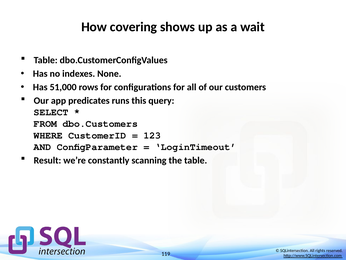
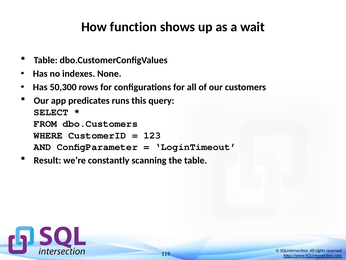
covering: covering -> function (133, 27)
51,000: 51,000 -> 50,300 (63, 87)
